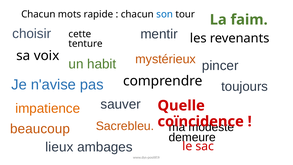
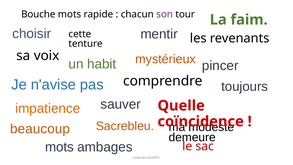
Chacun: Chacun -> Bouche (38, 14)
son colour: blue -> purple (165, 14)
lieux: lieux -> mots (59, 147)
